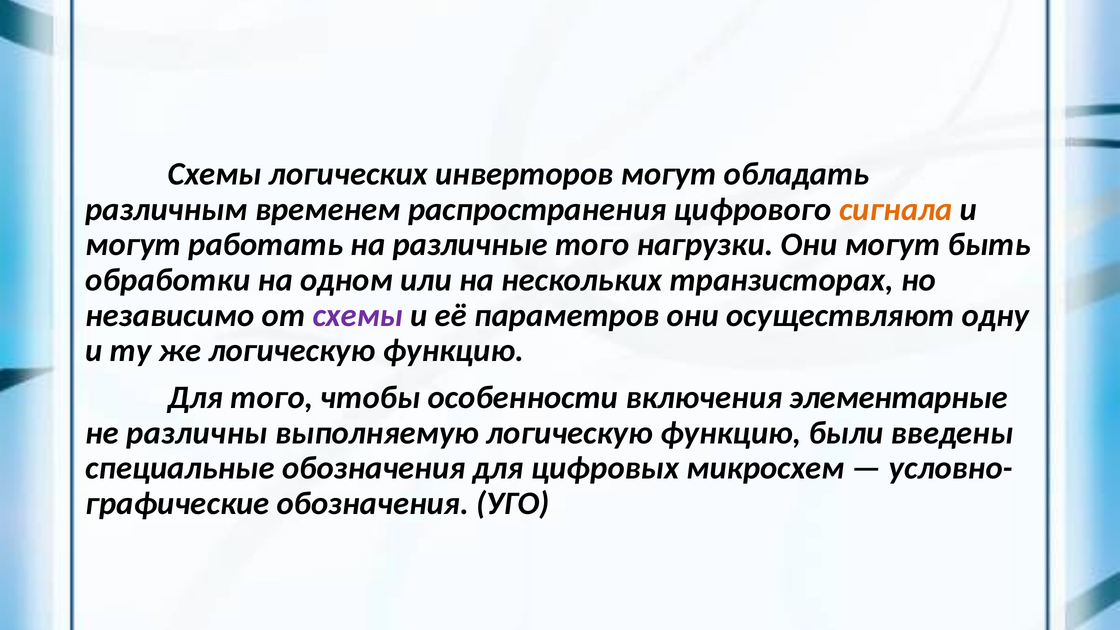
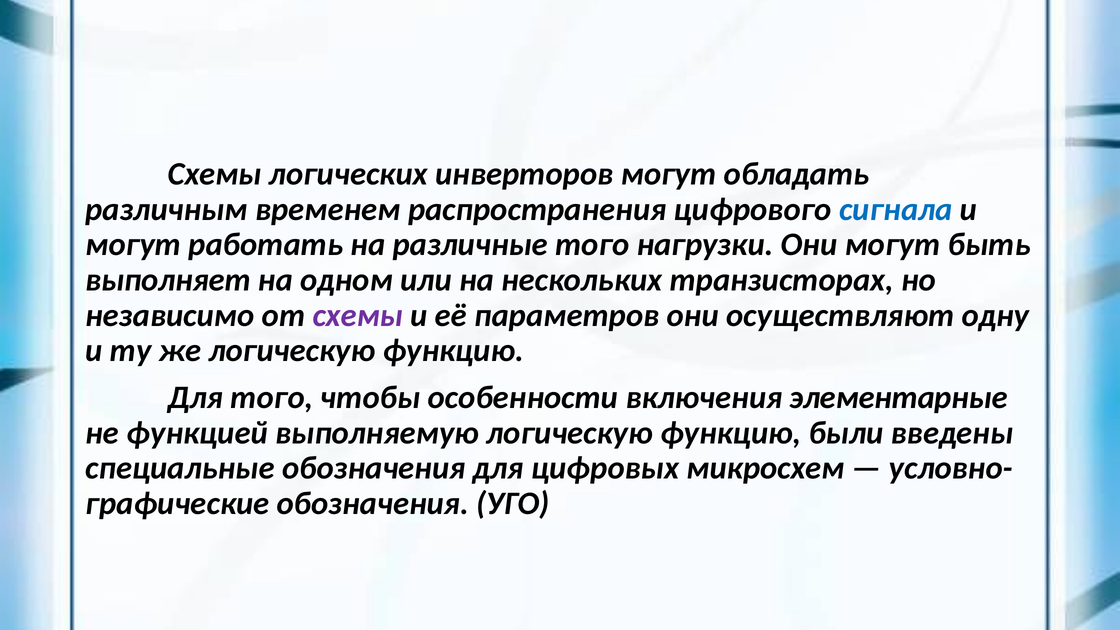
сигнала colour: orange -> blue (896, 209)
обработки: обработки -> выполняет (168, 280)
различны: различны -> функцией (197, 433)
